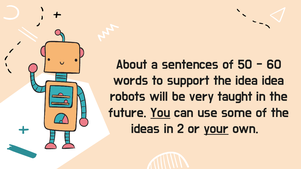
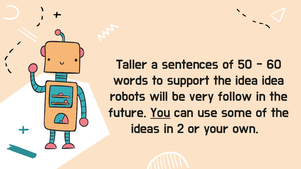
About: About -> Taller (132, 65)
taught: taught -> follow (235, 97)
your underline: present -> none (216, 129)
